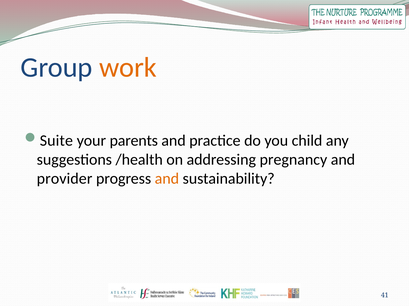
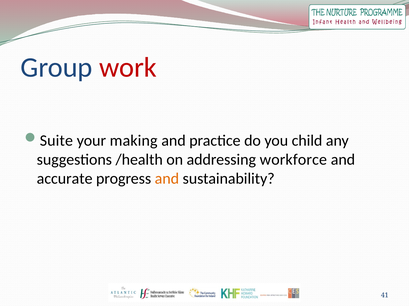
work colour: orange -> red (128, 68)
parents: parents -> making (134, 141)
pregnancy: pregnancy -> workforce (293, 160)
provider: provider -> accurate (65, 179)
